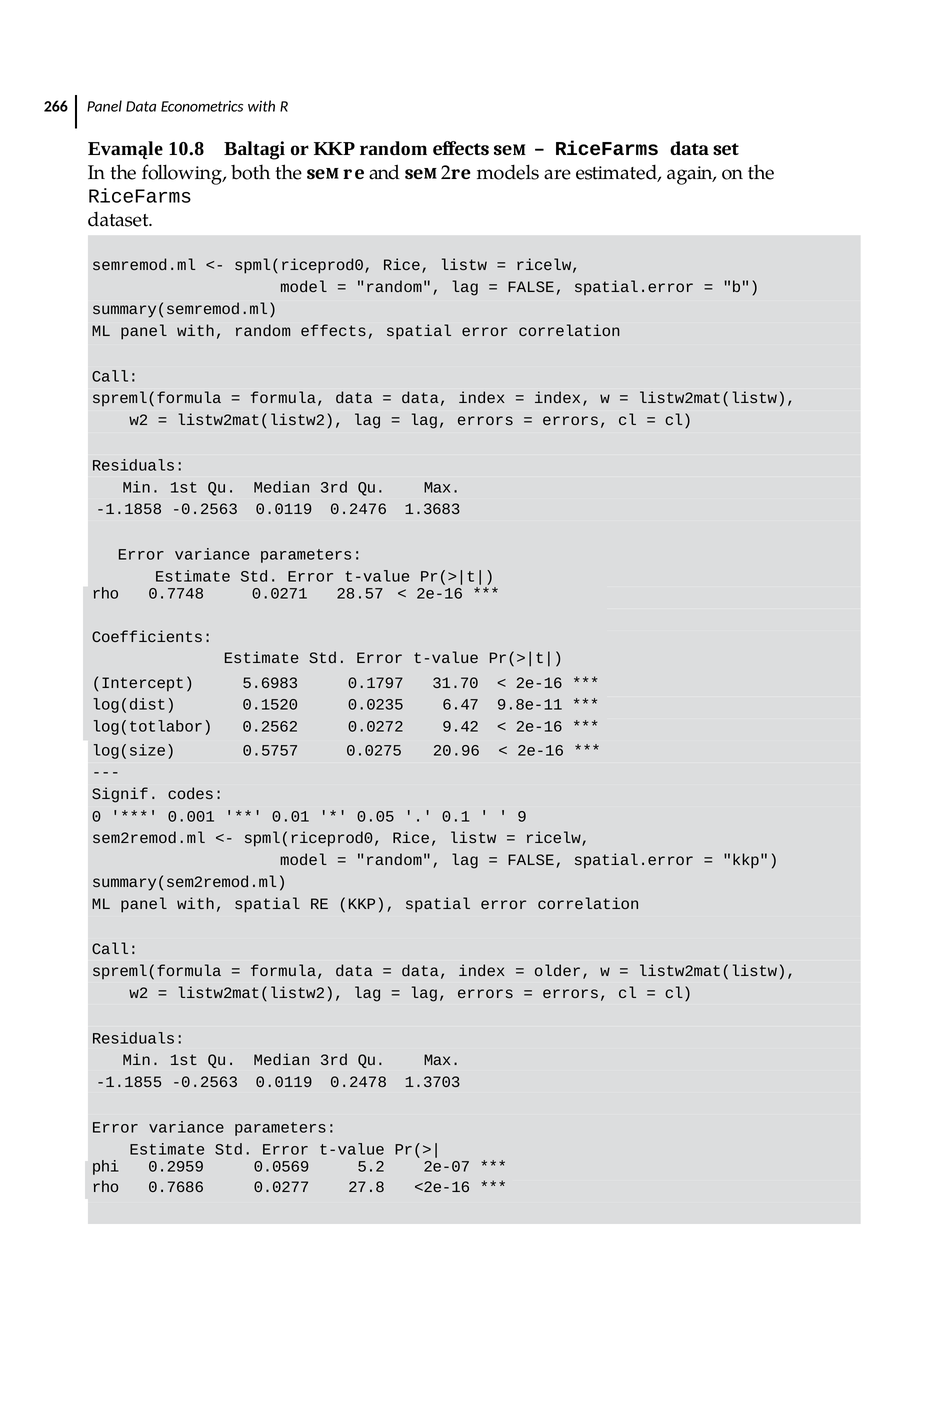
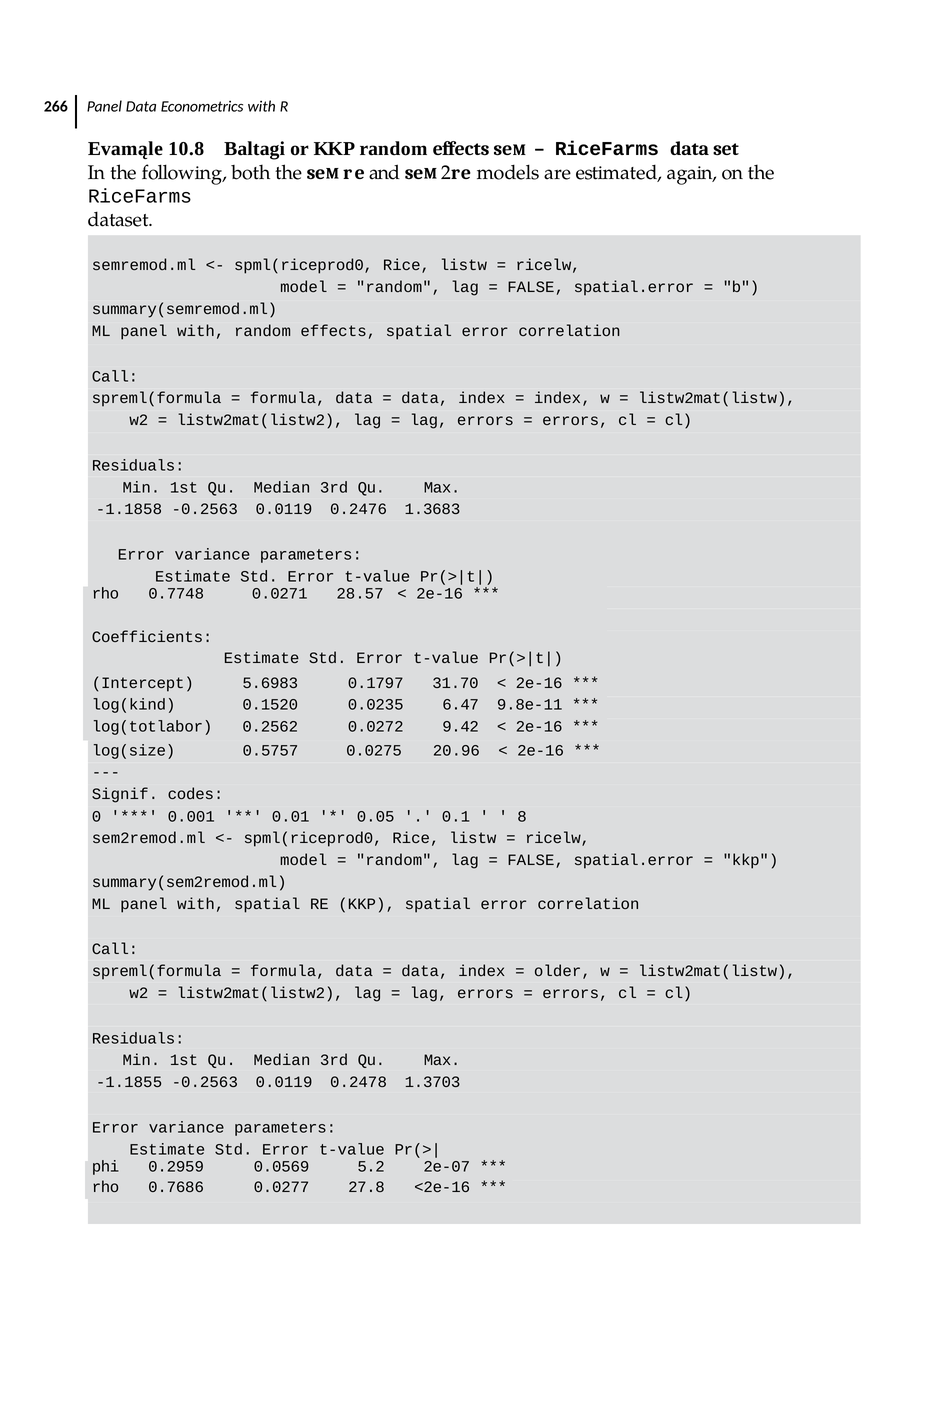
log(dist: log(dist -> log(kind (134, 705)
9: 9 -> 8 (522, 817)
